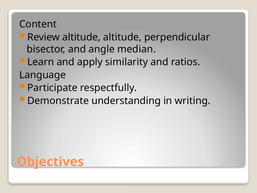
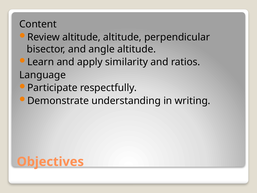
angle median: median -> altitude (137, 49)
